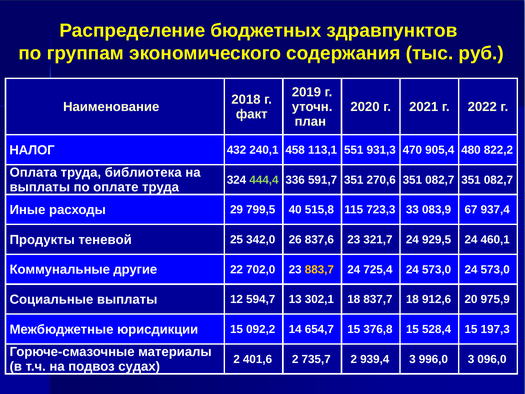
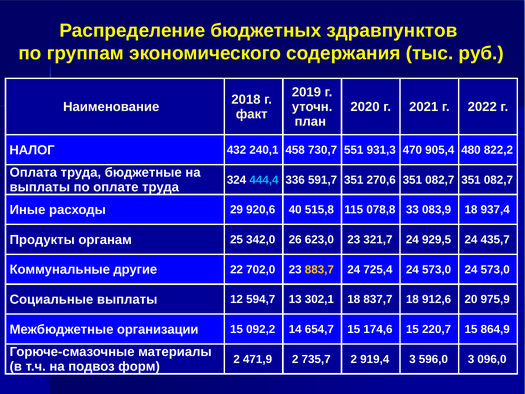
113,1: 113,1 -> 730,7 (323, 150)
библиотека: библиотека -> бюджетные (143, 172)
444,4 colour: light green -> light blue (264, 180)
799,5: 799,5 -> 920,6 (261, 210)
723,3: 723,3 -> 078,8 (381, 210)
083,9 67: 67 -> 18 (471, 210)
теневой: теневой -> органам (105, 240)
837,6: 837,6 -> 623,0 (319, 240)
460,1: 460,1 -> 435,7 (495, 240)
юрисдикции: юрисдикции -> организации (158, 329)
376,8: 376,8 -> 174,6 (378, 329)
528,4: 528,4 -> 220,7 (437, 329)
197,3: 197,3 -> 864,9 (495, 329)
401,6: 401,6 -> 471,9 (258, 359)
939,4: 939,4 -> 919,4 (375, 359)
996,0: 996,0 -> 596,0 (433, 359)
судах: судах -> форм (139, 366)
